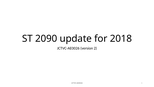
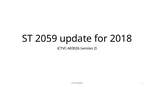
2090: 2090 -> 2059 (46, 38)
